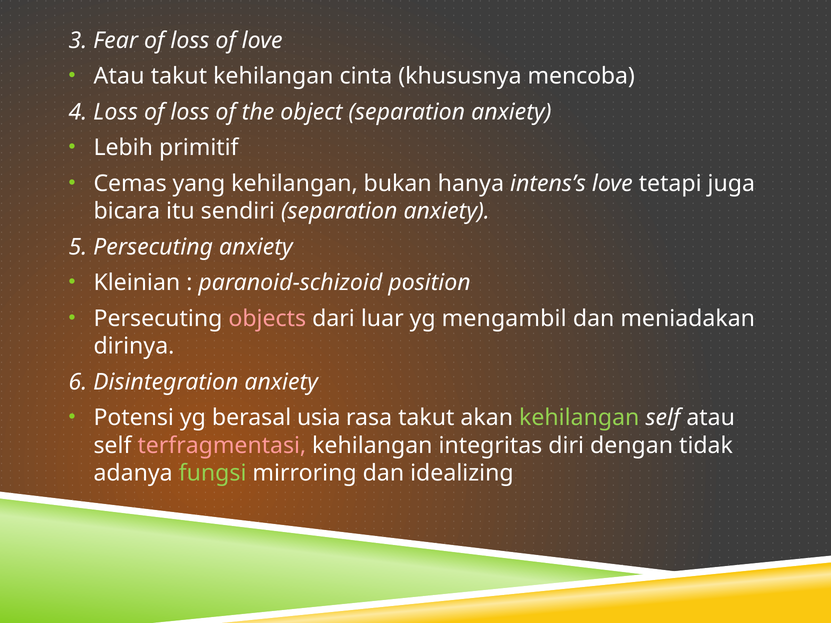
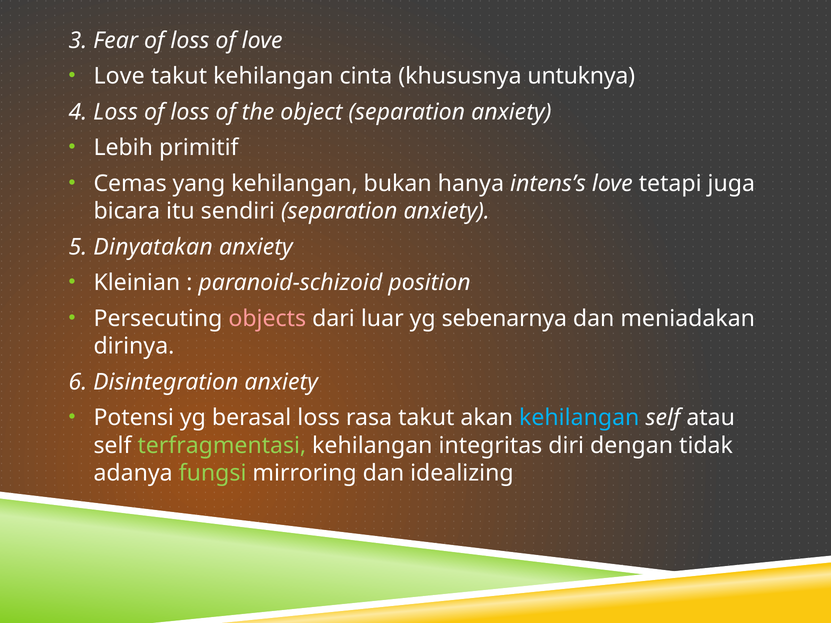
Atau: Atau -> Love (119, 76)
mencoba: mencoba -> untuknya (581, 76)
5 Persecuting: Persecuting -> Dinyatakan (153, 247)
mengambil: mengambil -> sebenarnya (504, 319)
berasal usia: usia -> loss (319, 418)
kehilangan colour: light green -> light blue (579, 418)
terfragmentasi colour: pink -> light green (222, 446)
